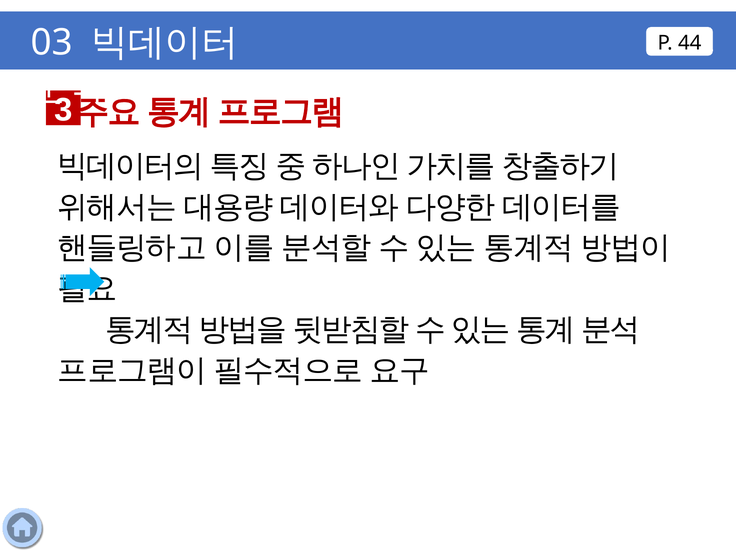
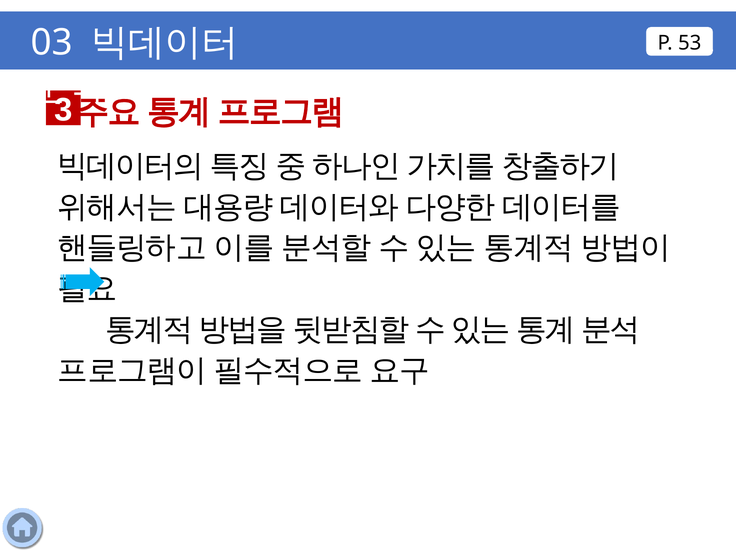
44: 44 -> 53 (690, 43)
